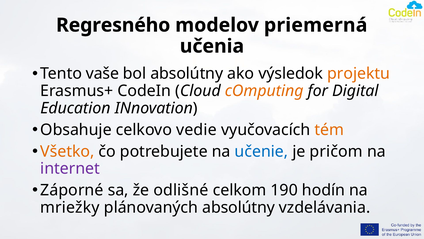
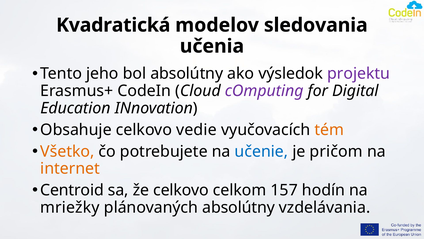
Regresného: Regresného -> Kvadratická (113, 25)
priemerná: priemerná -> sledovania (316, 25)
vaše: vaše -> jeho (102, 74)
projektu colour: orange -> purple (359, 74)
cOmputing colour: orange -> purple (264, 91)
internet colour: purple -> orange (70, 168)
Záporné: Záporné -> Centroid (72, 190)
že odlišné: odlišné -> celkovo (181, 190)
190: 190 -> 157 (284, 190)
